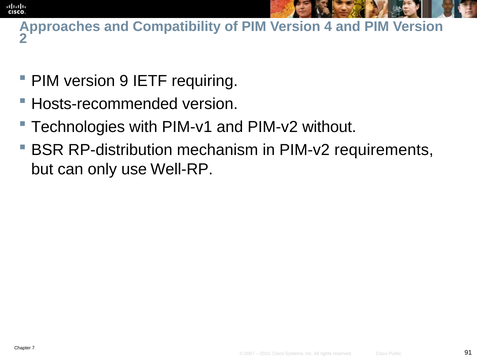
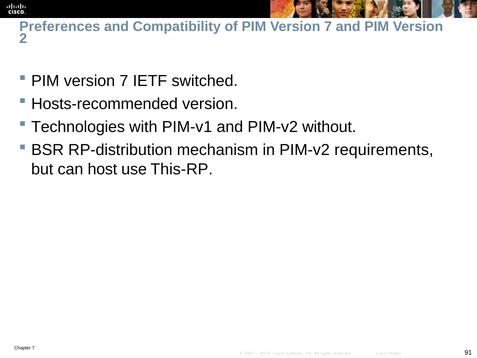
Approaches: Approaches -> Preferences (60, 26)
of PIM Version 4: 4 -> 7 (328, 26)
9: 9 -> 7 (124, 81)
requiring: requiring -> switched (205, 81)
only: only -> host (102, 169)
Well-RP: Well-RP -> This-RP (182, 169)
